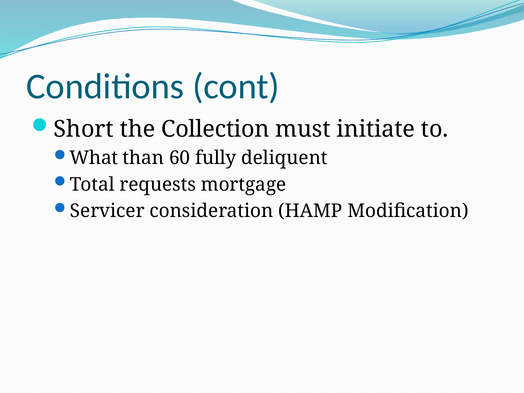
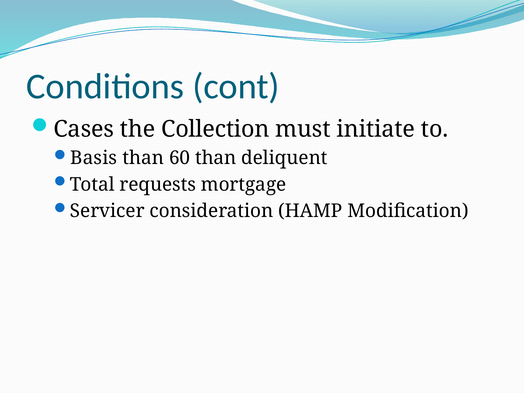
Short: Short -> Cases (84, 129)
What: What -> Basis (94, 158)
60 fully: fully -> than (216, 158)
